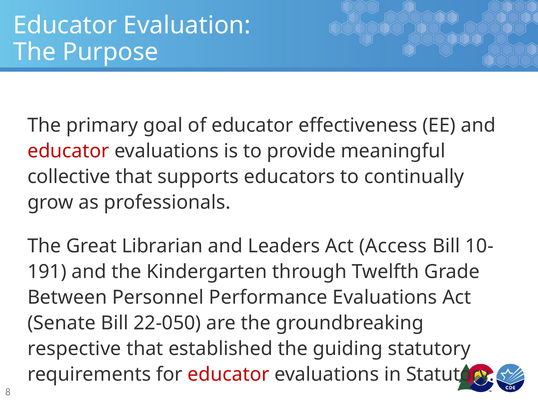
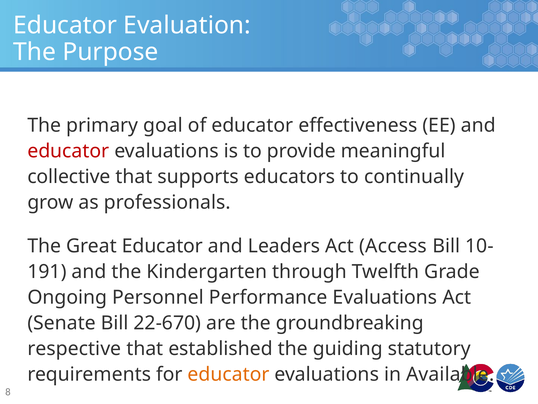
Great Librarian: Librarian -> Educator (162, 246)
Between: Between -> Ongoing (67, 297)
22-050: 22-050 -> 22-670 (167, 323)
educator colour: red -> orange (229, 374)
in Statutory: Statutory -> Available (450, 374)
